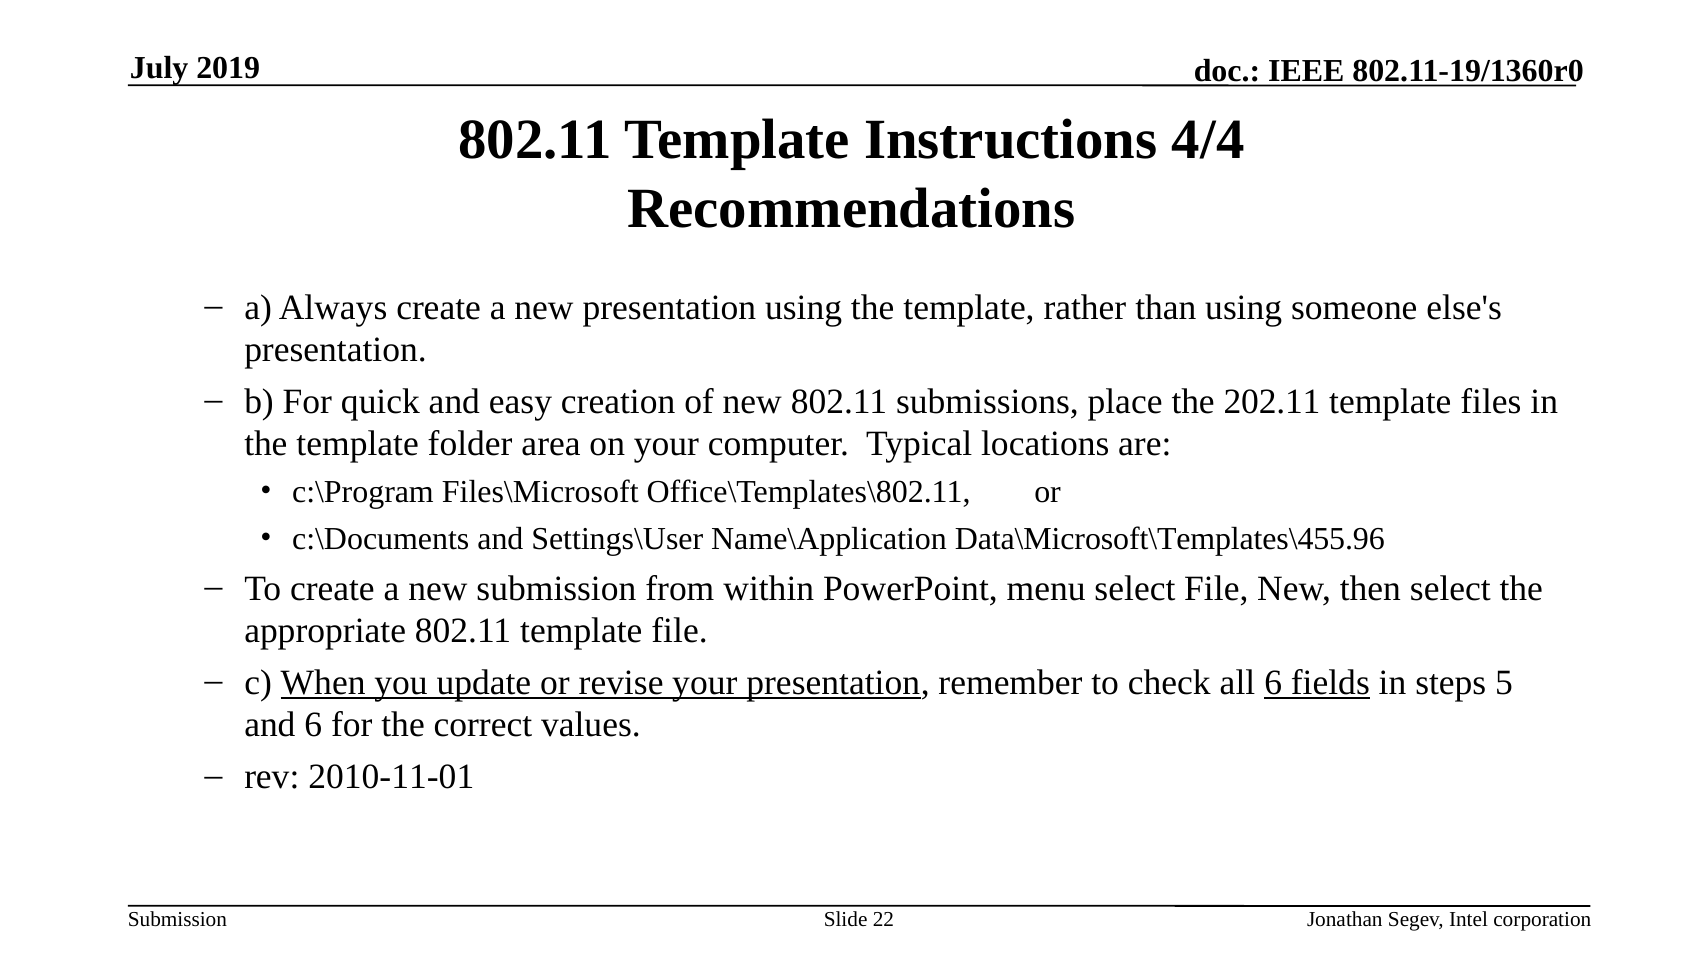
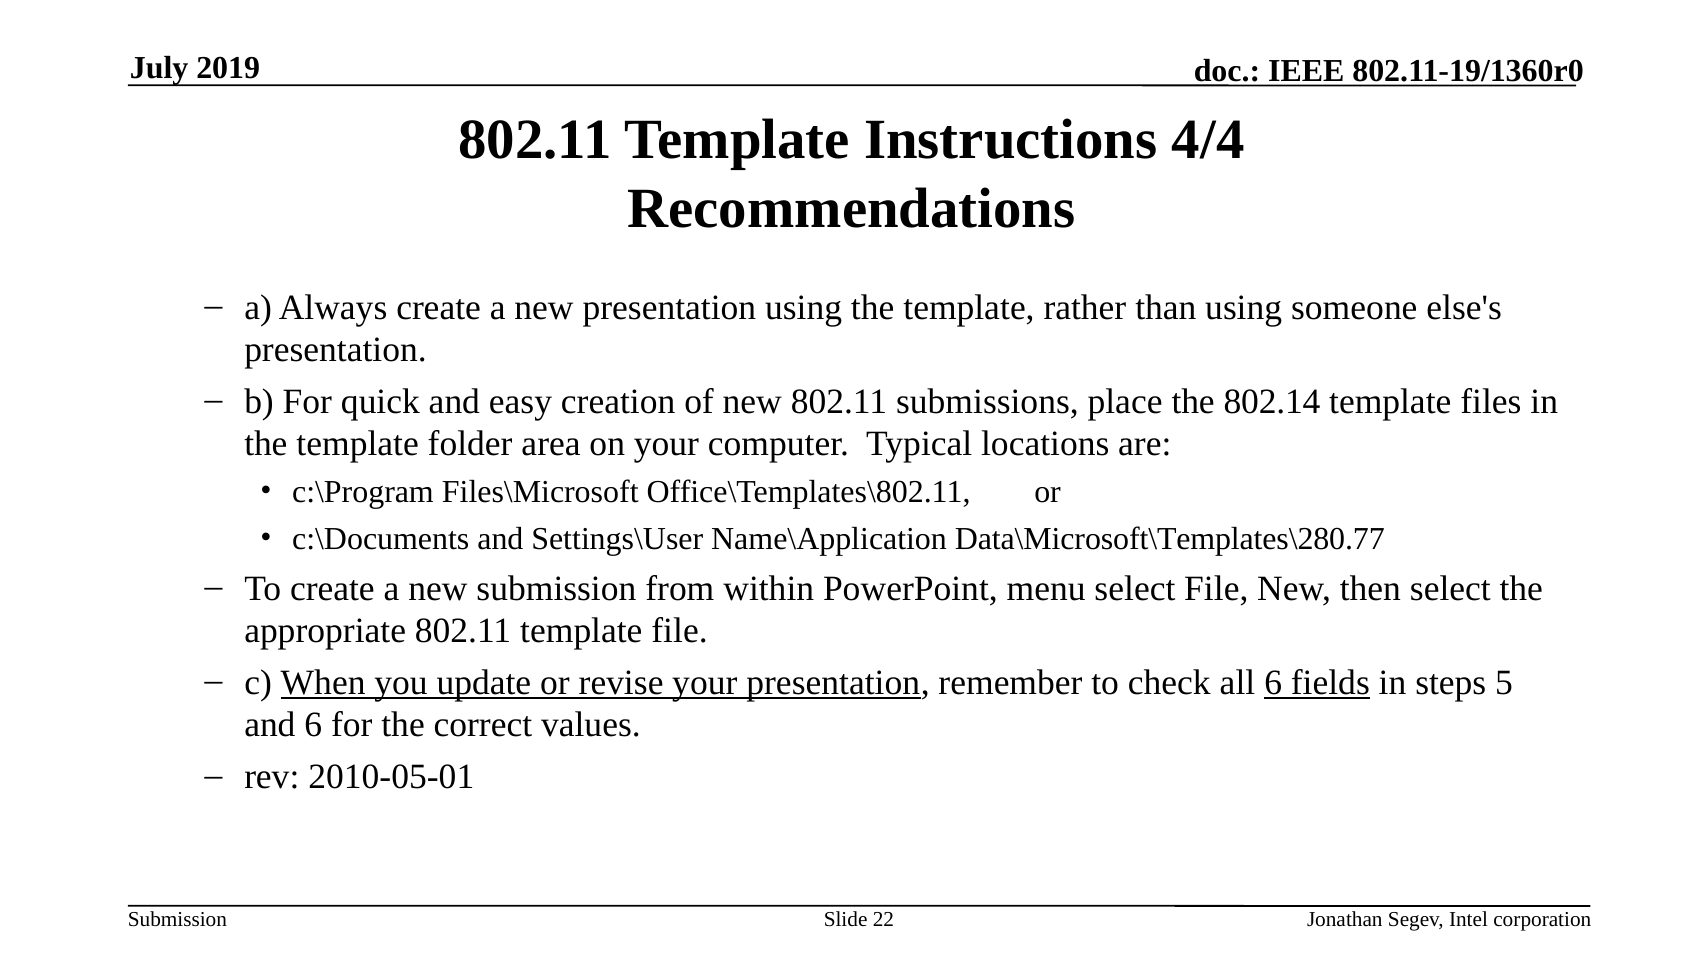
202.11: 202.11 -> 802.14 (1272, 401)
Data\Microsoft\Templates\455.96: Data\Microsoft\Templates\455.96 -> Data\Microsoft\Templates\280.77 (1170, 538)
2010-11-01: 2010-11-01 -> 2010-05-01 (391, 776)
